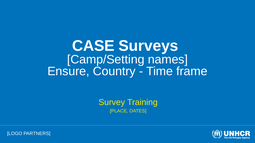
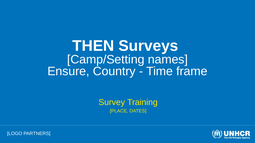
CASE: CASE -> THEN (93, 46)
